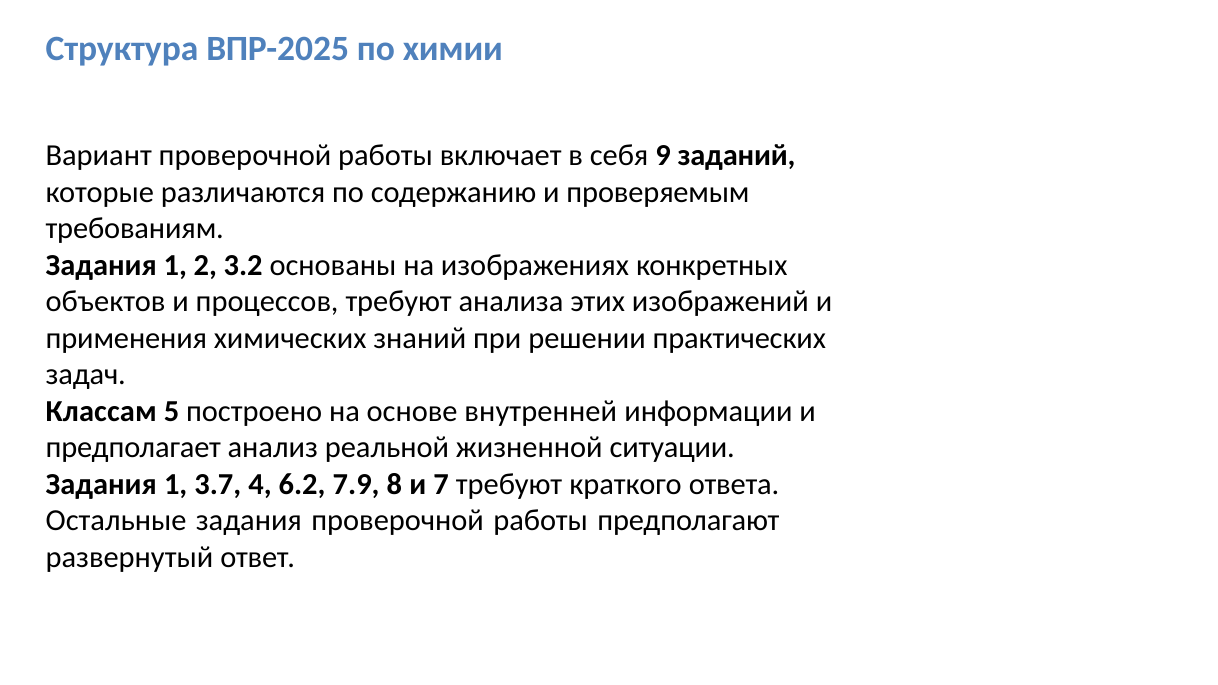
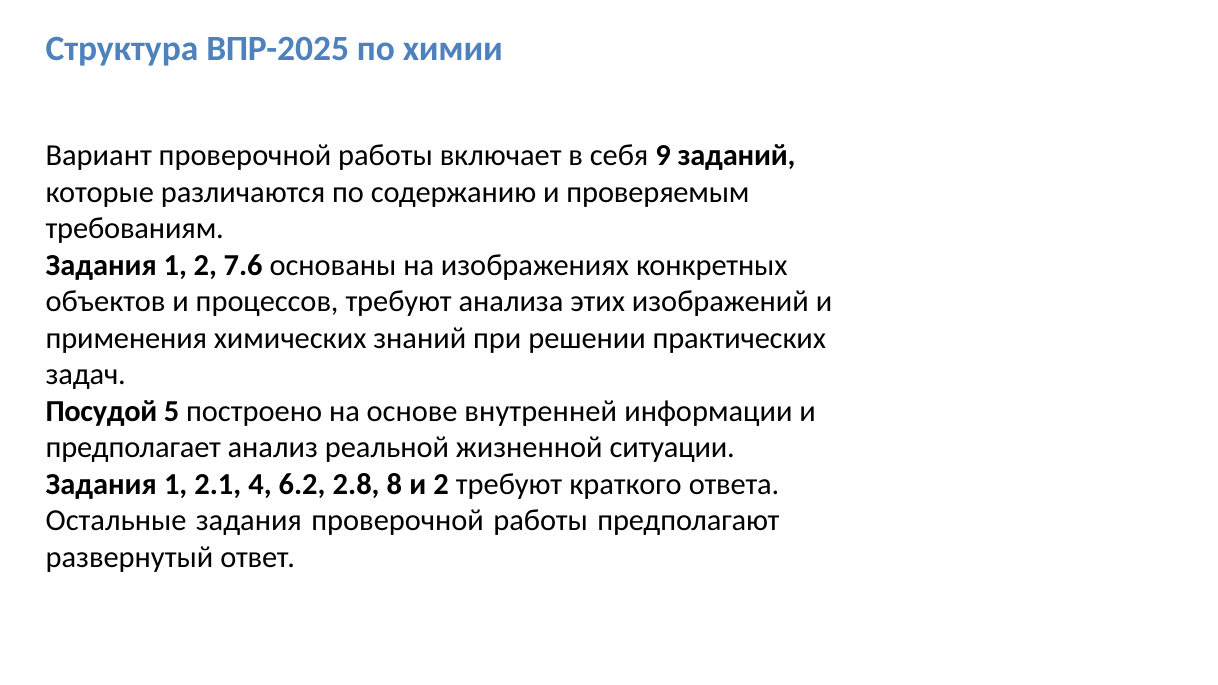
3.2: 3.2 -> 7.6 (243, 265)
Классам: Классам -> Посудой (101, 411)
3.7: 3.7 -> 2.1 (218, 484)
7.9: 7.9 -> 2.8 (356, 484)
и 7: 7 -> 2 (441, 484)
